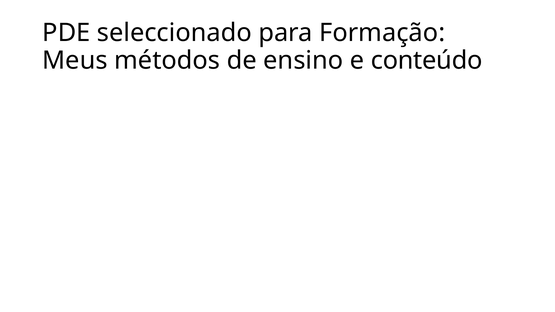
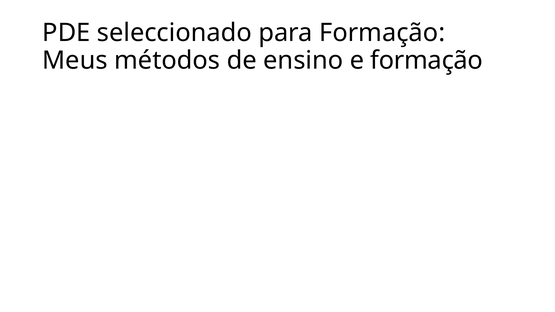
e conteúdo: conteúdo -> formação (427, 60)
